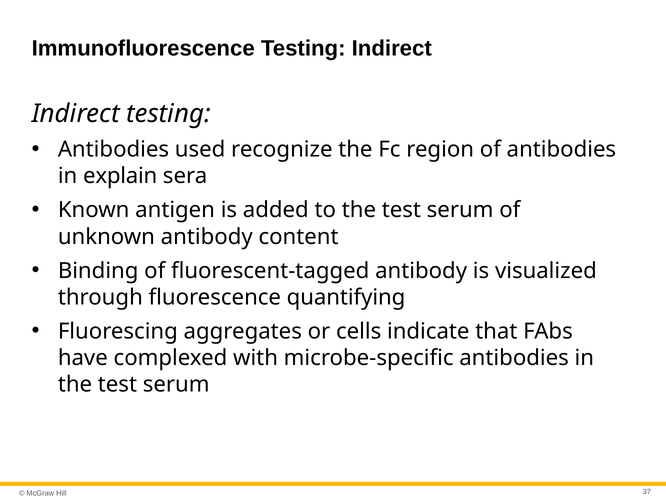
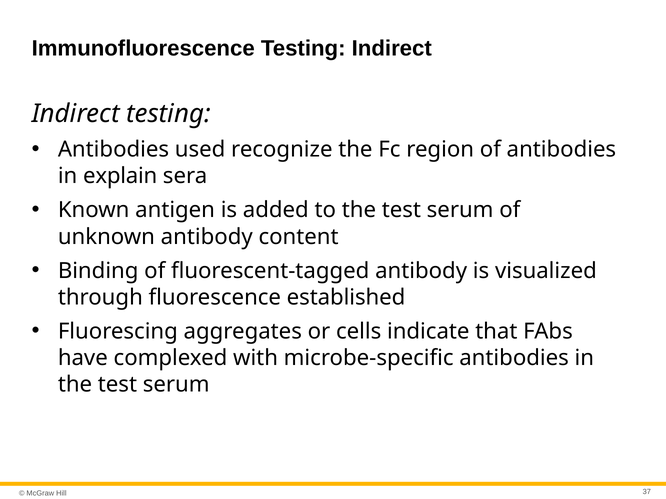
quantifying: quantifying -> established (346, 298)
